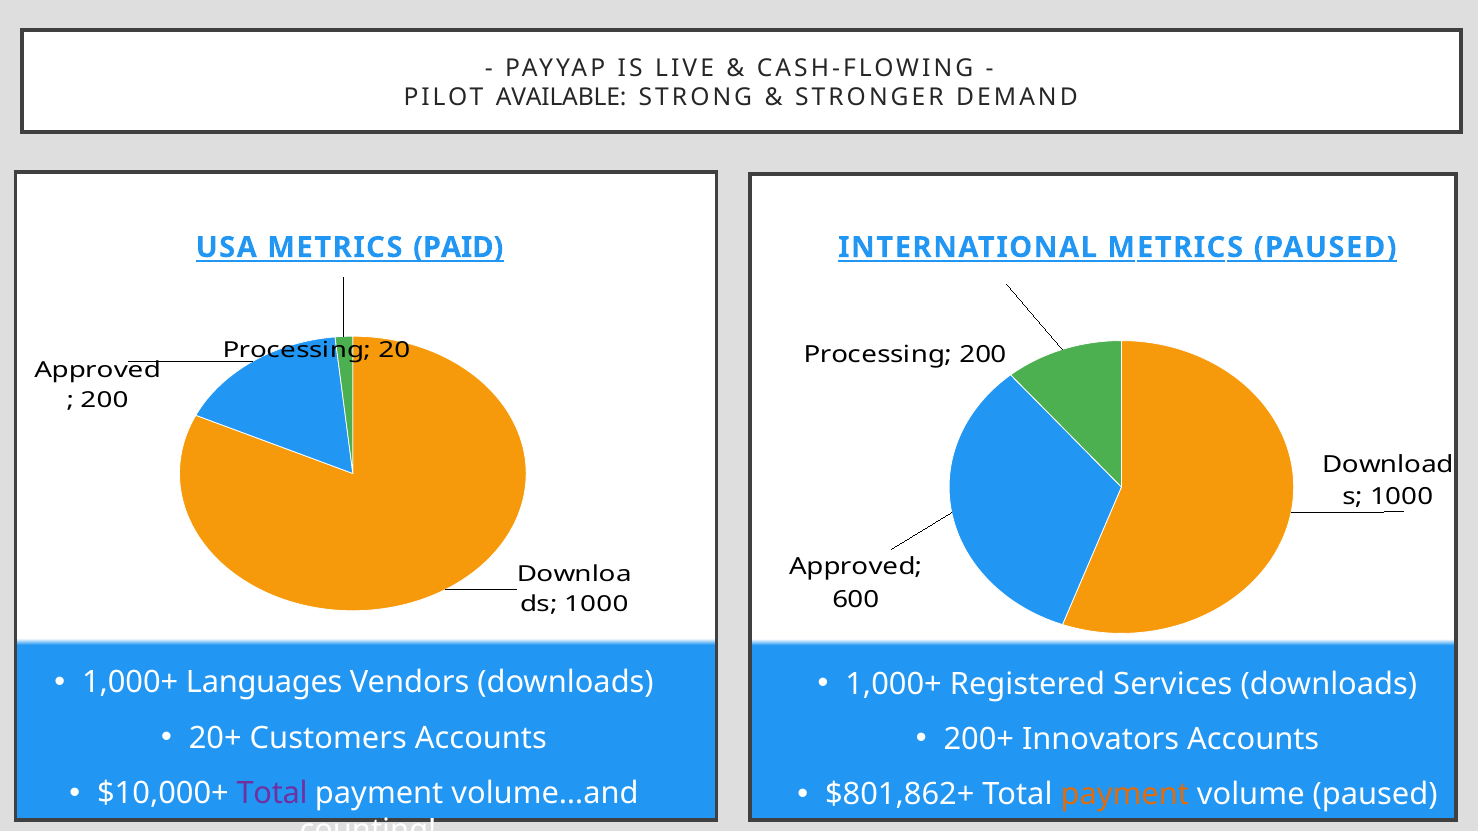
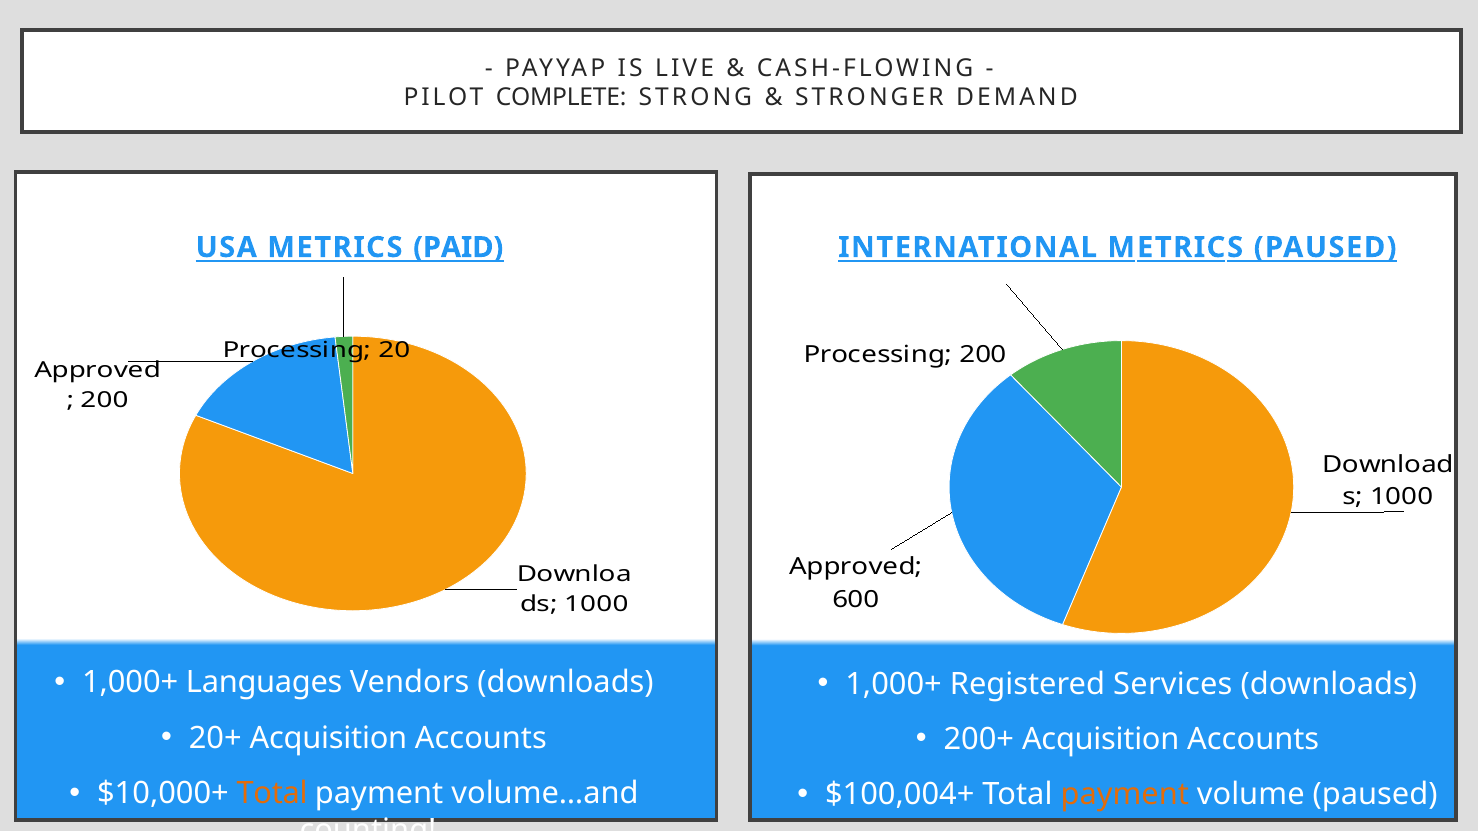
AVAILABLE: AVAILABLE -> COMPLETE (561, 98)
20+ Customers: Customers -> Acquisition (328, 739)
200+ Innovators: Innovators -> Acquisition (1101, 740)
Total colour: purple -> orange (272, 794)
$801,862+: $801,862+ -> $100,004+ (900, 795)
